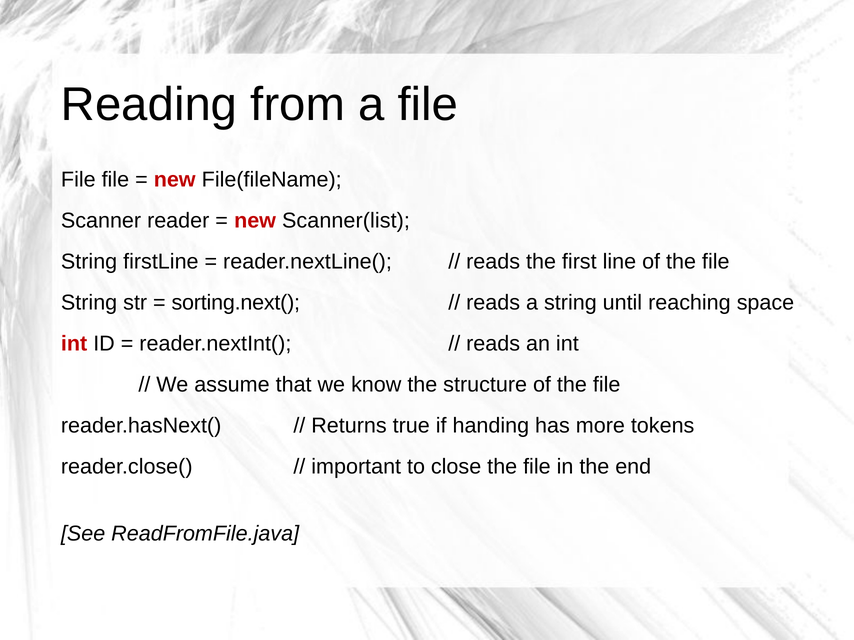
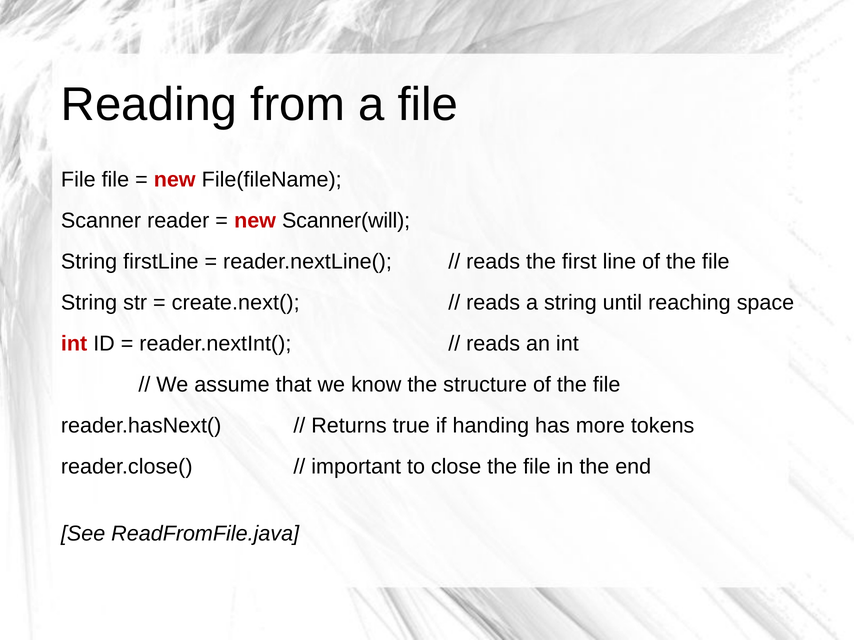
Scanner(list: Scanner(list -> Scanner(will (346, 221)
sorting.next(: sorting.next( -> create.next( (236, 303)
